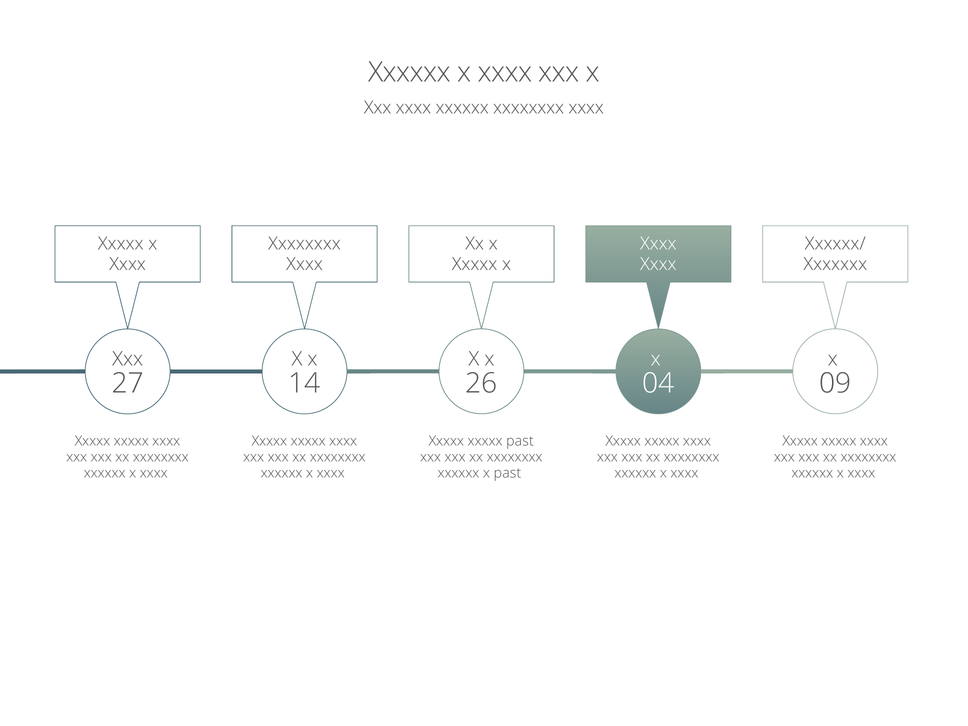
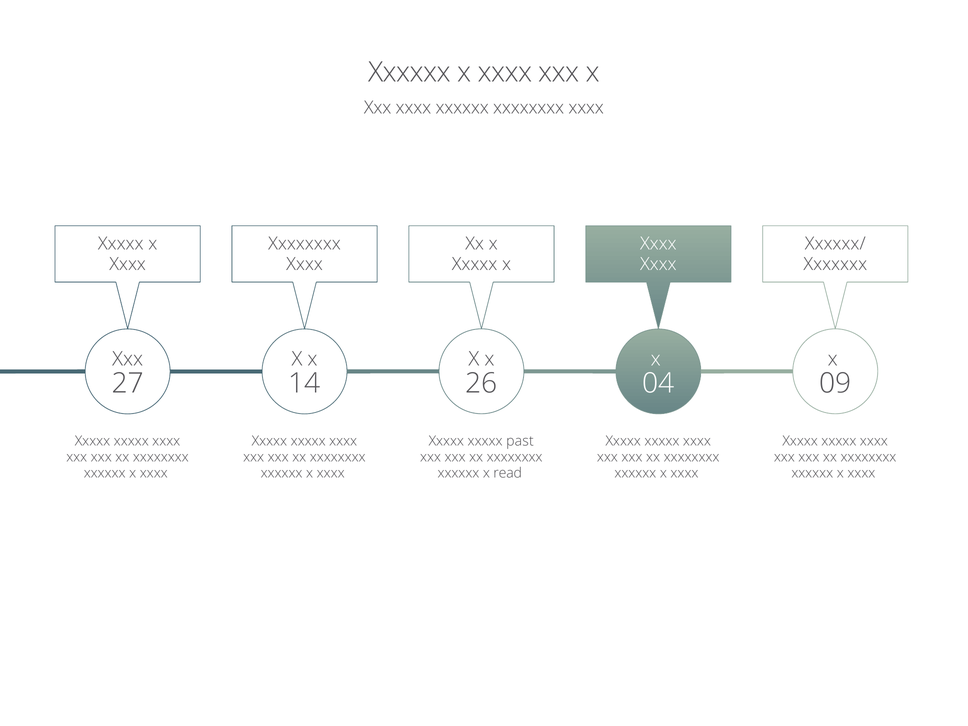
x past: past -> read (508, 473)
